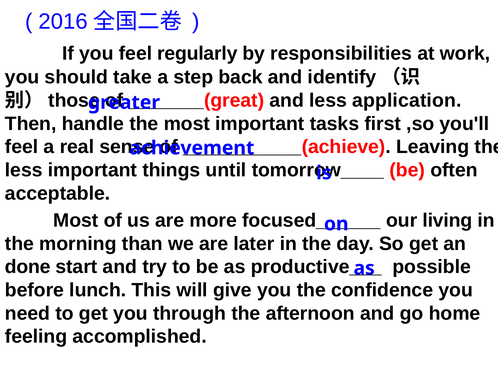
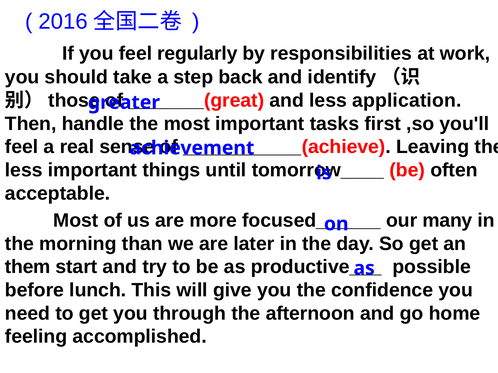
living: living -> many (447, 221)
done: done -> them (28, 267)
